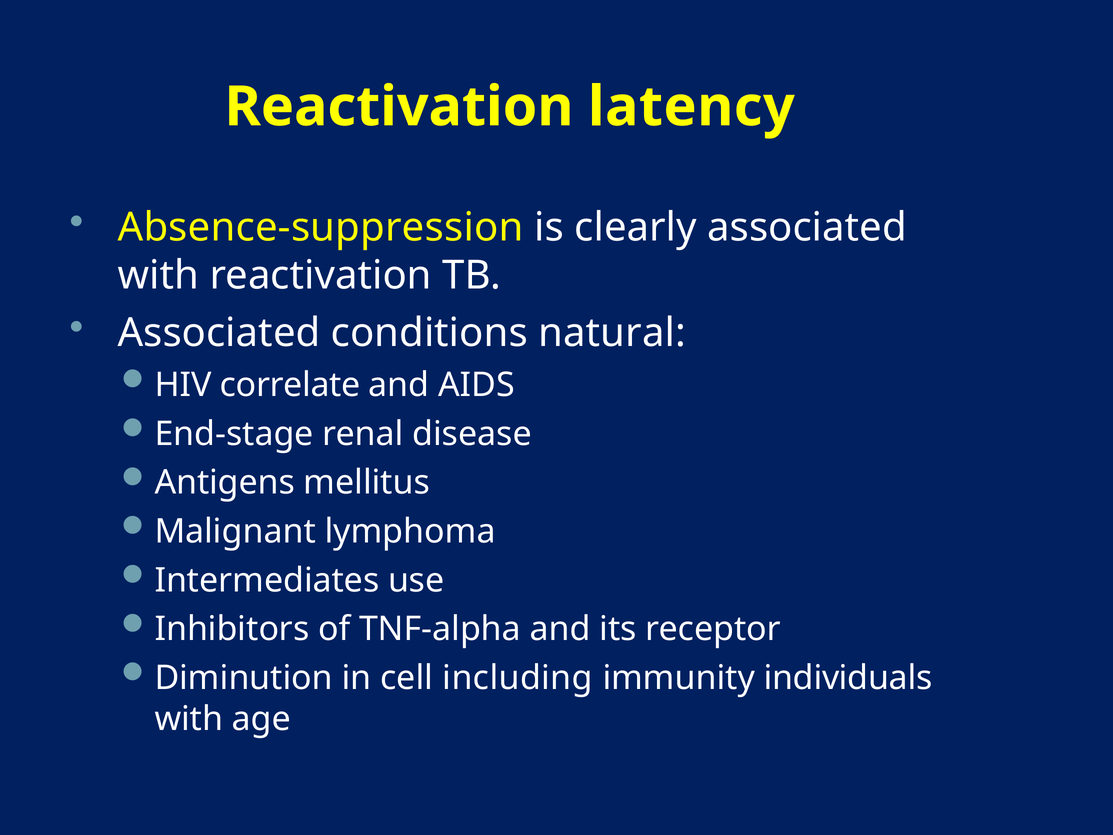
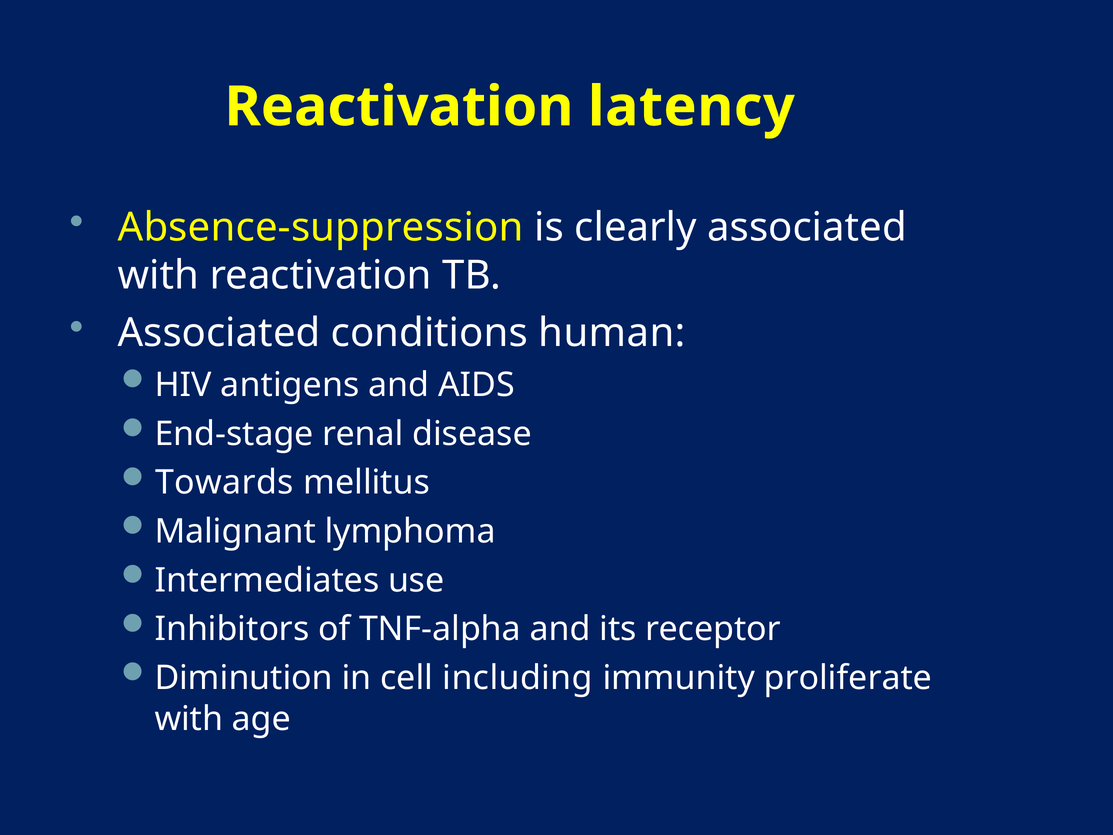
natural: natural -> human (612, 333)
correlate: correlate -> antigens (290, 385)
Antigens: Antigens -> Towards (224, 483)
individuals: individuals -> proliferate (848, 678)
